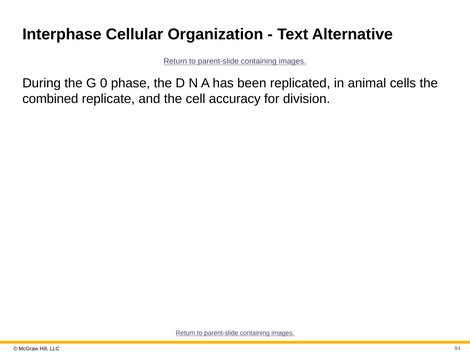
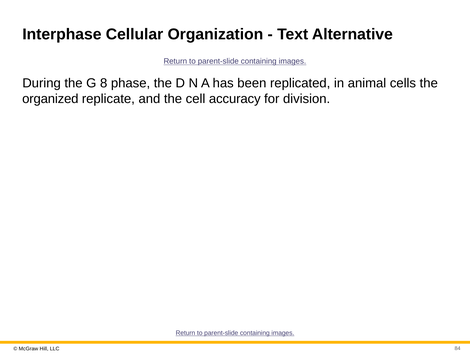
0: 0 -> 8 (104, 83)
combined: combined -> organized (50, 99)
